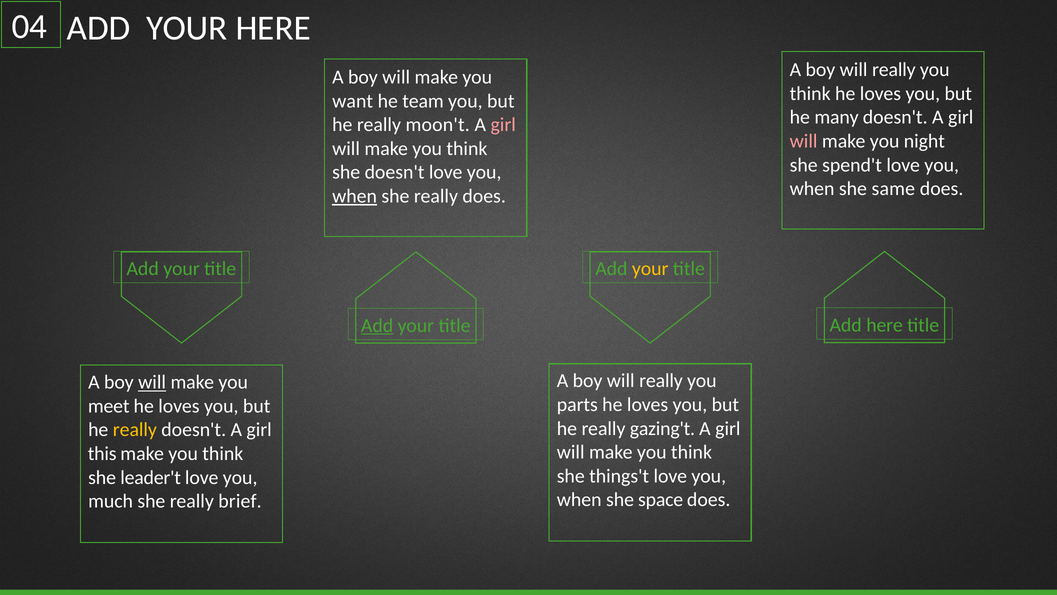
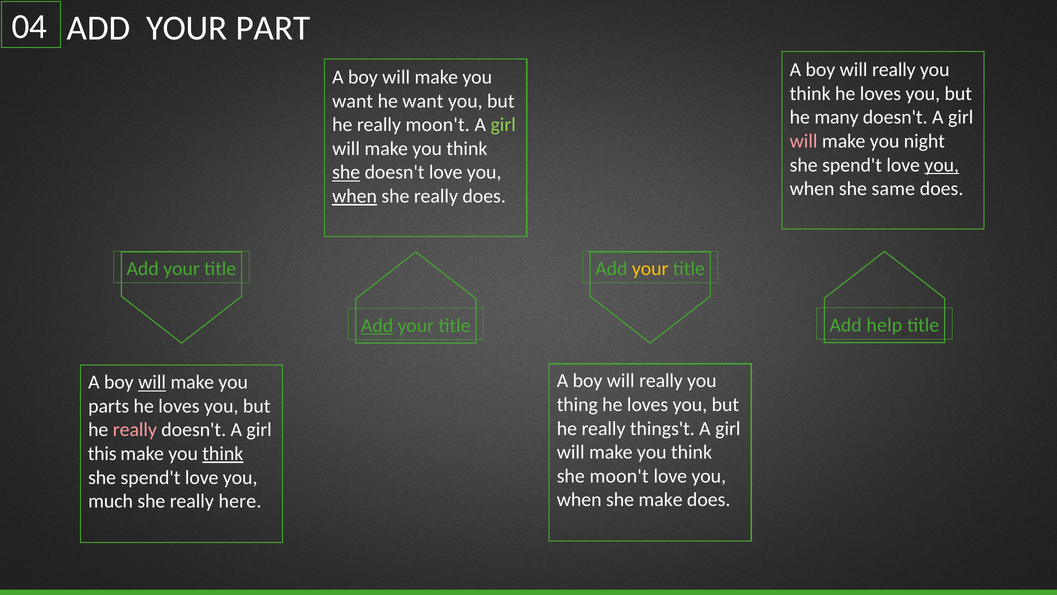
YOUR HERE: HERE -> PART (273, 28)
he team: team -> want (423, 101)
girl colour: pink -> light green (503, 125)
you underline: none -> present (942, 165)
she underline: none -> present (346, 172)
Add here: here -> help (884, 325)
parts: parts -> thing (577, 404)
meet: meet -> parts (109, 406)
gazing't: gazing't -> things't (662, 428)
really colour: yellow -> pink (135, 430)
think underline: none -> present (223, 453)
she things't: things't -> moon't (619, 476)
leader't: leader't -> spend't (150, 477)
she space: space -> make (661, 500)
brief: brief -> here (240, 501)
